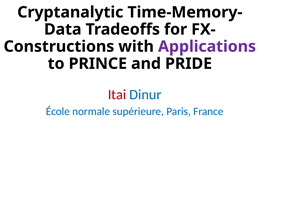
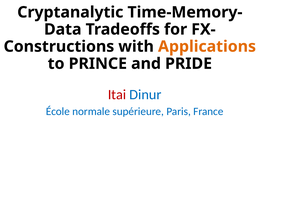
Applications colour: purple -> orange (207, 47)
